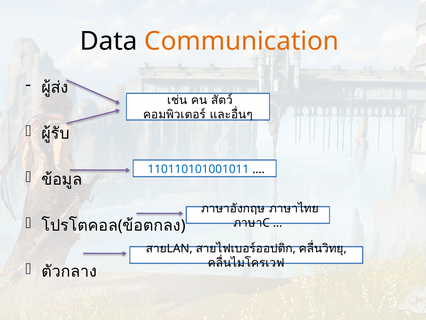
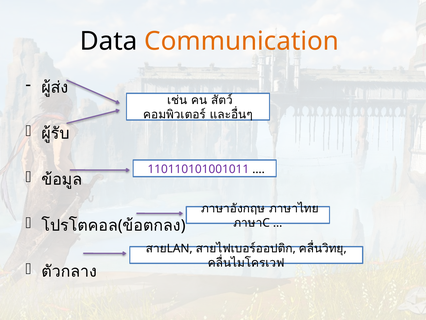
110110101001011 colour: blue -> purple (198, 169)
